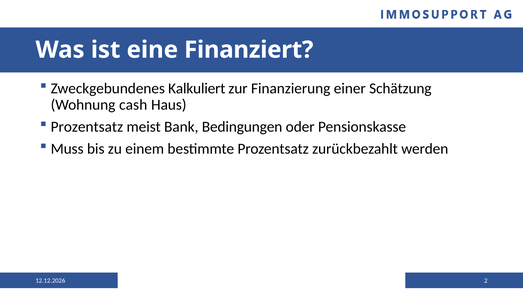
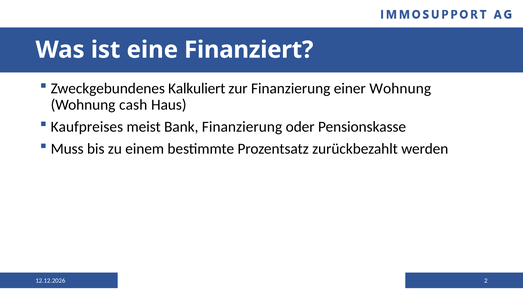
einer Schätzung: Schätzung -> Wohnung (400, 88)
Prozentsatz: Prozentsatz -> Kaufpreises (87, 127)
Bank Bedingungen: Bedingungen -> Finanzierung (242, 127)
